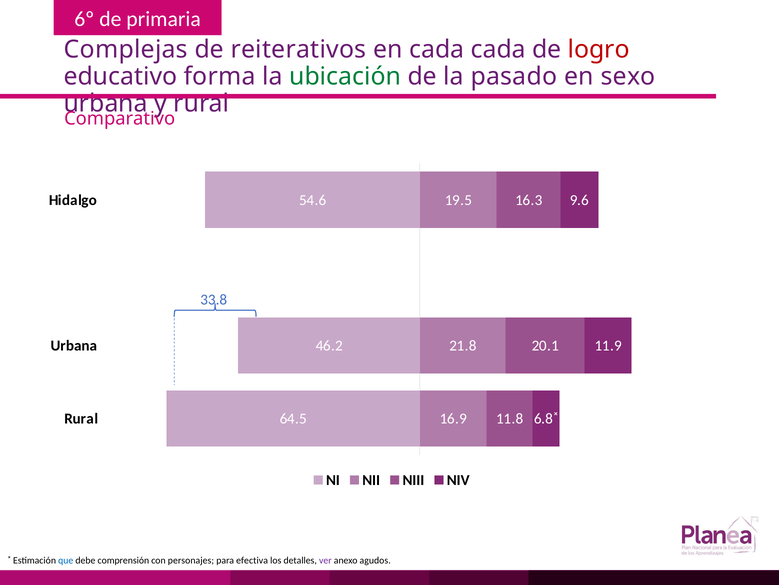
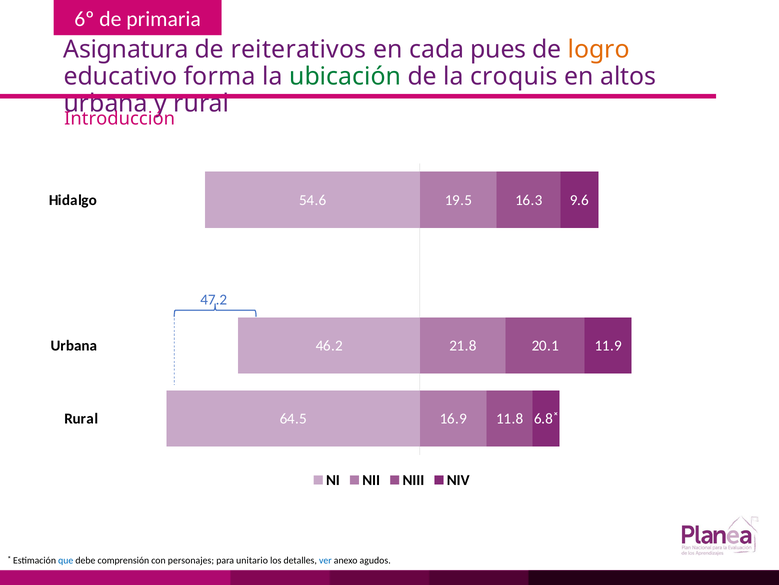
Complejas: Complejas -> Asignatura (126, 50)
cada cada: cada -> pues (498, 50)
logro colour: red -> orange (599, 50)
pasado: pasado -> croquis (514, 77)
sexo: sexo -> altos (628, 77)
Comparativo: Comparativo -> Introducción (120, 118)
33.8: 33.8 -> 47.2 (214, 299)
efectiva: efectiva -> unitario (252, 560)
ver colour: purple -> blue (325, 560)
